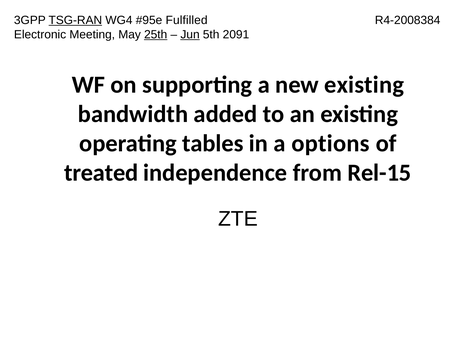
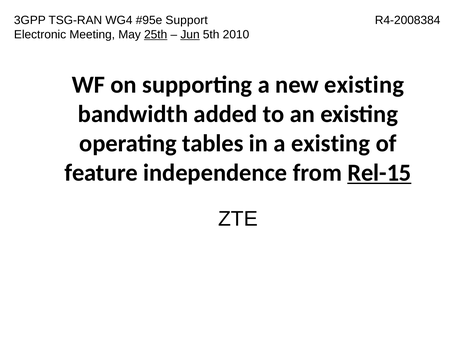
TSG-RAN underline: present -> none (75, 20)
Fulfilled: Fulfilled -> Support (187, 20)
2091: 2091 -> 2010 (236, 34)
a options: options -> existing (331, 143)
treated: treated -> feature (101, 173)
Rel-15 underline: none -> present (379, 173)
